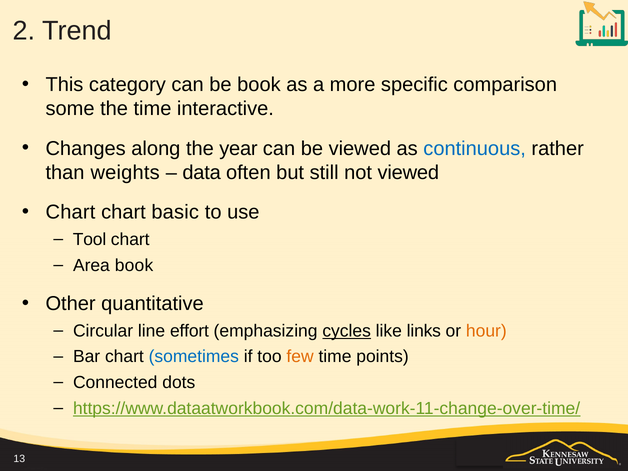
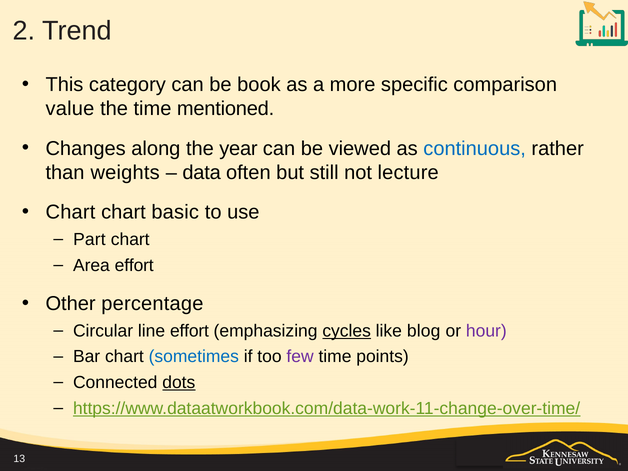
some: some -> value (70, 109)
interactive: interactive -> mentioned (226, 109)
not viewed: viewed -> lecture (408, 172)
Tool: Tool -> Part (89, 239)
Area book: book -> effort (134, 265)
quantitative: quantitative -> percentage (152, 304)
links: links -> blog (424, 331)
hour colour: orange -> purple (486, 331)
few colour: orange -> purple (300, 357)
dots underline: none -> present (179, 383)
